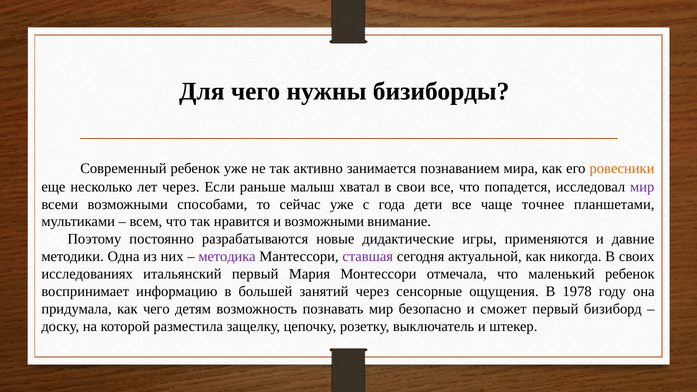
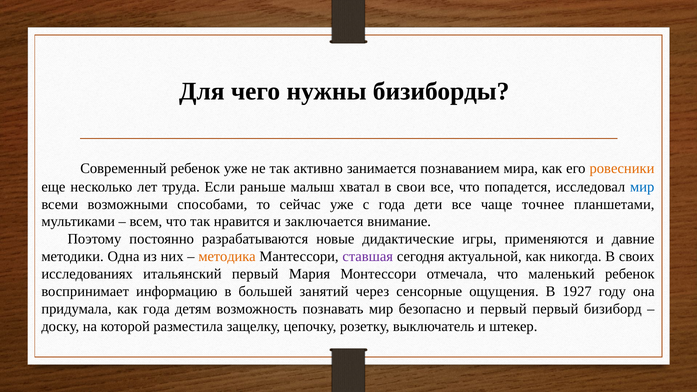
лет через: через -> труда (181, 187)
мир colour: purple -> blue (642, 187)
и возможными: возможными -> заключается (324, 222)
методика colour: purple -> orange (227, 257)
1978: 1978 -> 1927 (577, 291)
как чего: чего -> года (156, 309)
и сможет: сможет -> первый (503, 309)
